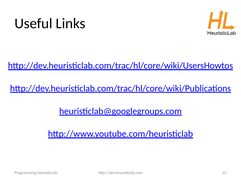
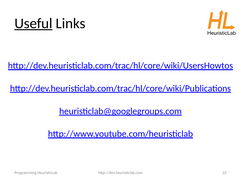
Useful underline: none -> present (33, 23)
